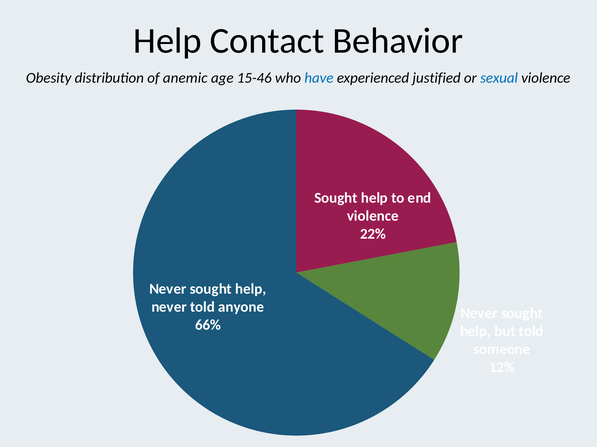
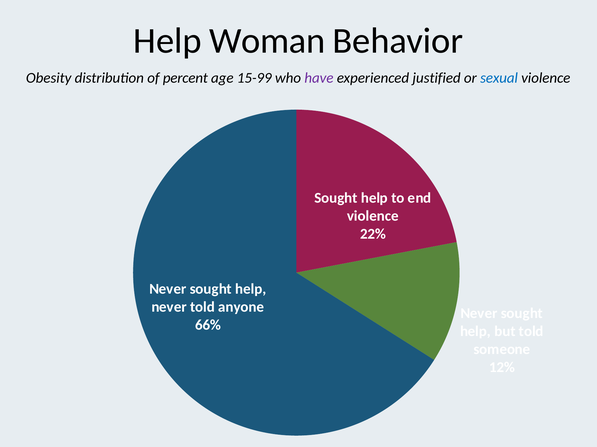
Contact: Contact -> Woman (267, 41)
anemic: anemic -> percent (185, 78)
15-46: 15-46 -> 15-99 (254, 78)
have colour: blue -> purple (319, 78)
